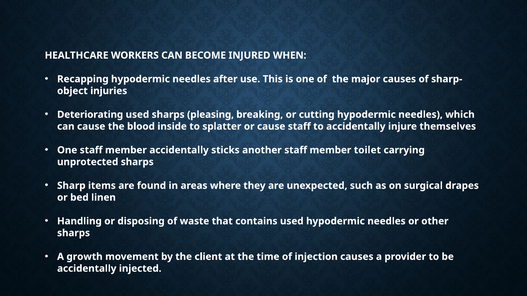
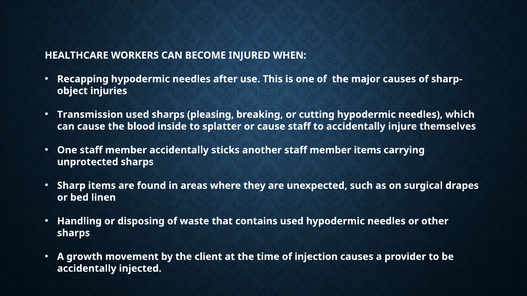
Deteriorating: Deteriorating -> Transmission (90, 115)
member toilet: toilet -> items (367, 150)
